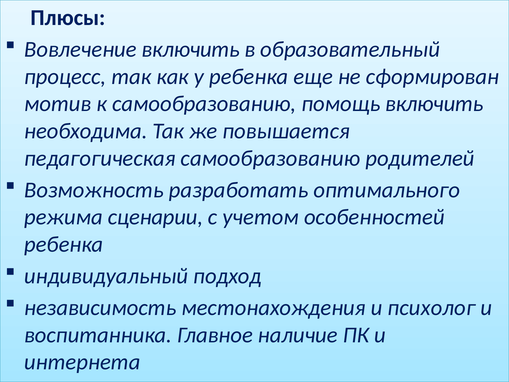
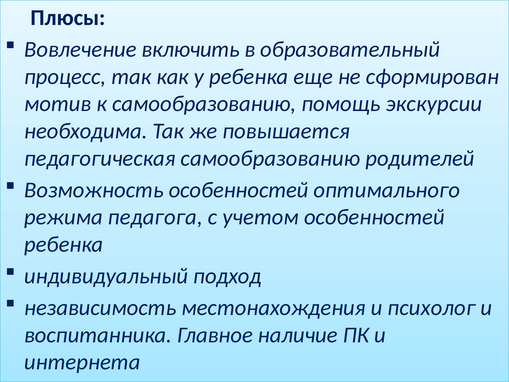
помощь включить: включить -> экскурсии (434, 104)
Возможность разработать: разработать -> особенностей (239, 190)
сценарии: сценарии -> педагога (155, 217)
